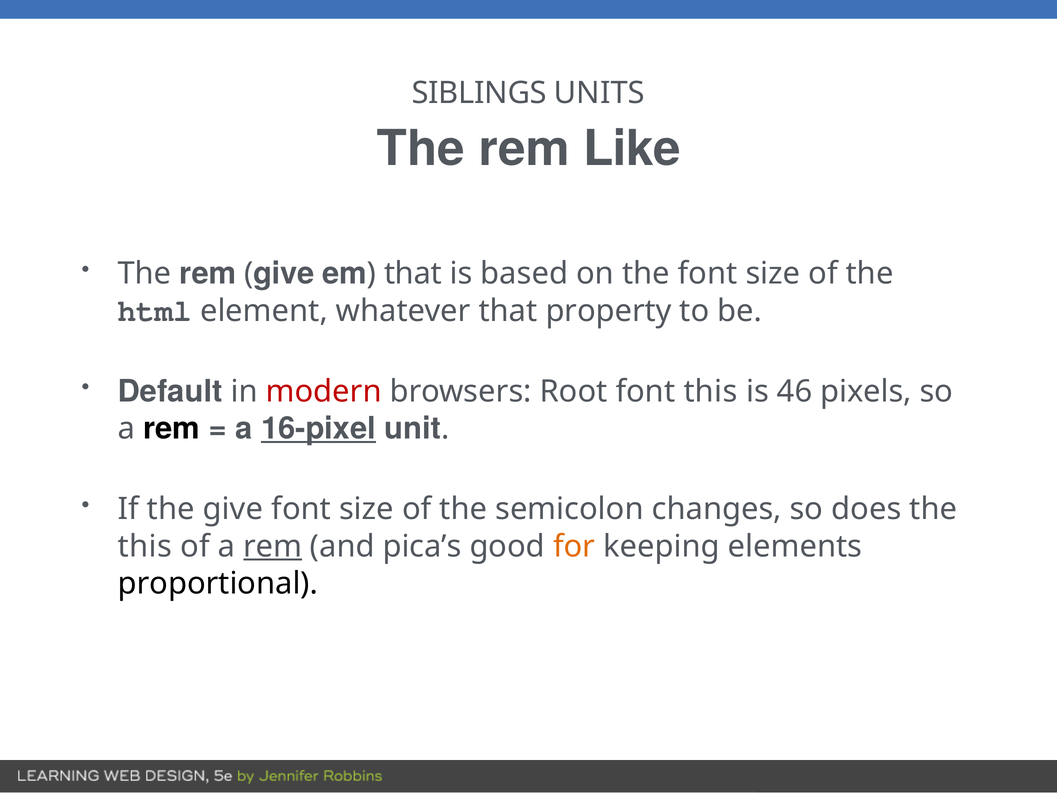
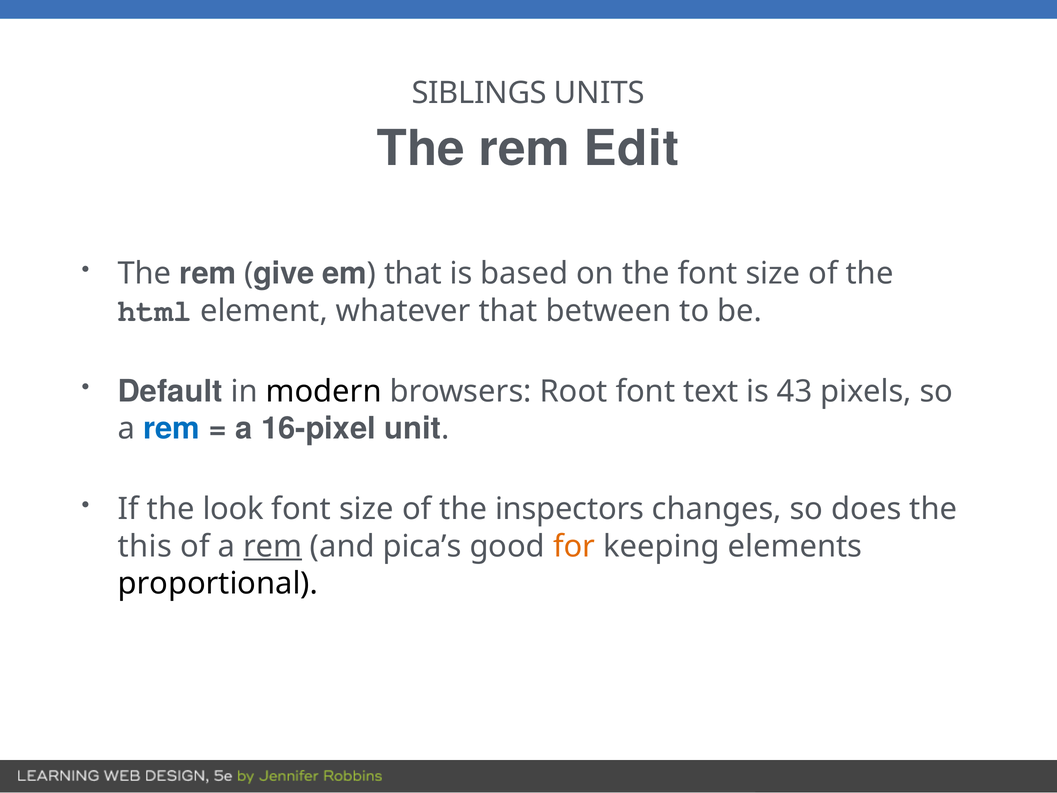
Like: Like -> Edit (631, 149)
property: property -> between (608, 311)
modern colour: red -> black (324, 391)
font this: this -> text (711, 391)
46: 46 -> 43 (795, 391)
rem colour: black -> blue (171, 428)
16-pixel underline: present -> none (318, 428)
the give: give -> look (233, 509)
semicolon: semicolon -> inspectors (570, 509)
